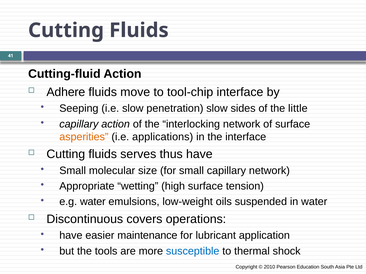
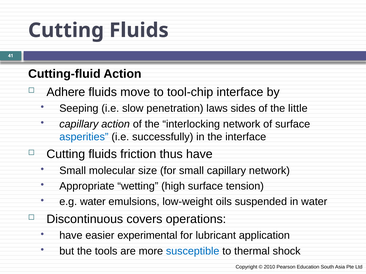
penetration slow: slow -> laws (217, 109)
asperities colour: orange -> blue (84, 137)
applications: applications -> successfully (163, 137)
serves: serves -> friction (138, 154)
maintenance: maintenance -> experimental (147, 236)
